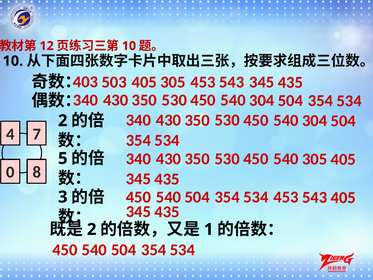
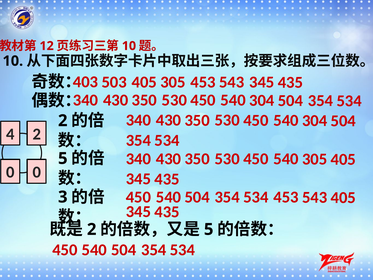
4 7: 7 -> 2 (37, 134)
0 8: 8 -> 0 (37, 172)
1: 1 -> 5 (209, 229)
